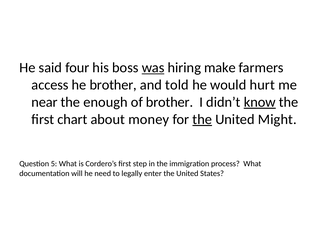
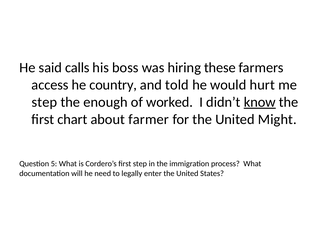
four: four -> calls (77, 68)
was underline: present -> none (153, 68)
make: make -> these (220, 68)
he brother: brother -> country (113, 85)
near: near -> step (44, 102)
of brother: brother -> worked (170, 102)
money: money -> farmer (149, 119)
the underline: present -> none (202, 119)
